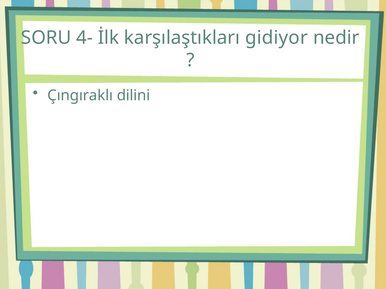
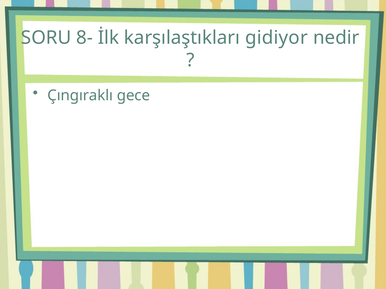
4-: 4- -> 8- (85, 38)
dilini: dilini -> gece (133, 96)
